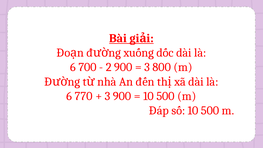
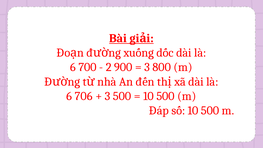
770: 770 -> 706 (84, 96)
3 900: 900 -> 500 (122, 96)
